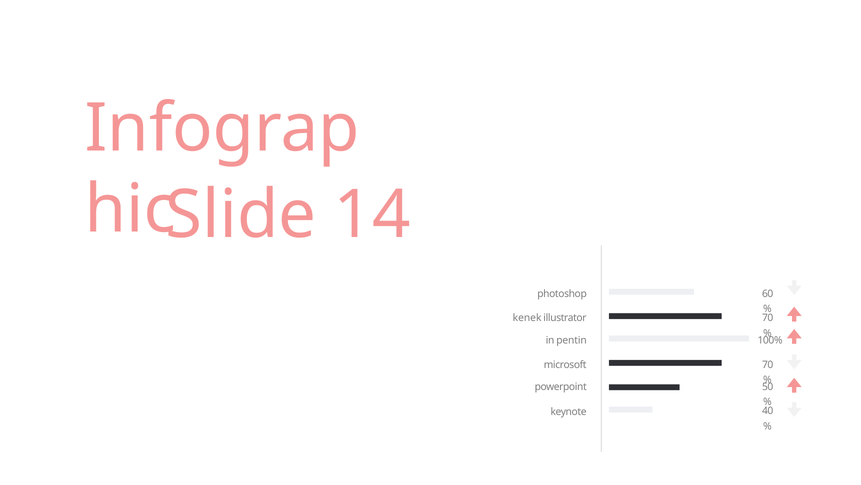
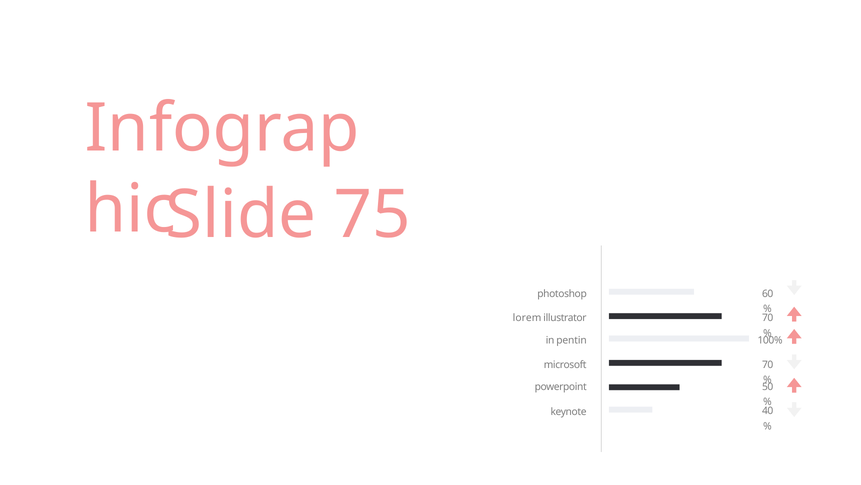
14: 14 -> 75 (372, 215)
kenek: kenek -> lorem (527, 318)
